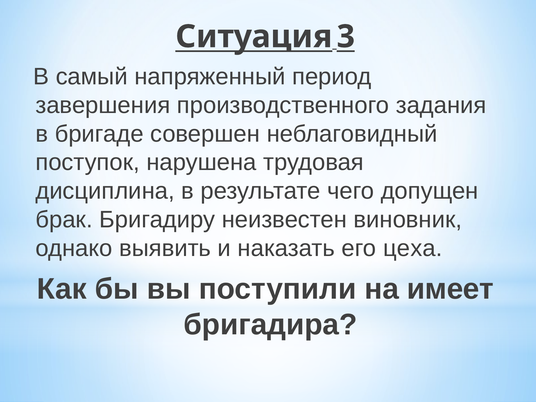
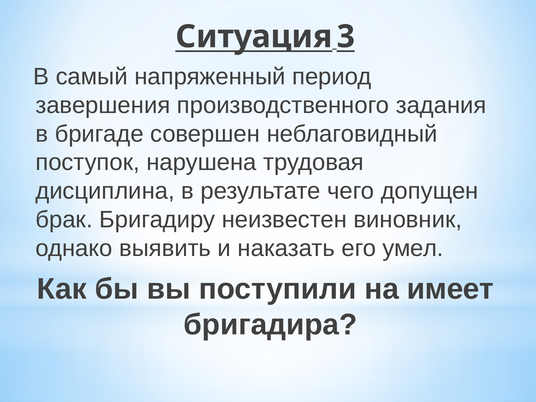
цеха: цеха -> умел (413, 248)
